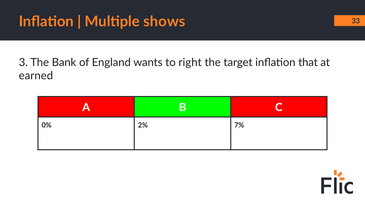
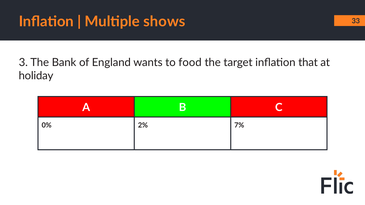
right: right -> food (190, 63)
earned: earned -> holiday (36, 76)
